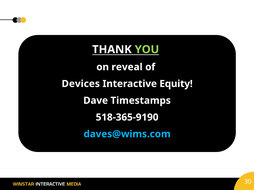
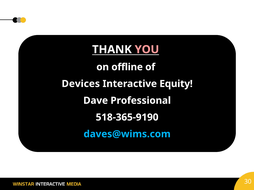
YOU colour: light green -> pink (147, 50)
reveal: reveal -> offline (127, 67)
Timestamps: Timestamps -> Professional (141, 101)
